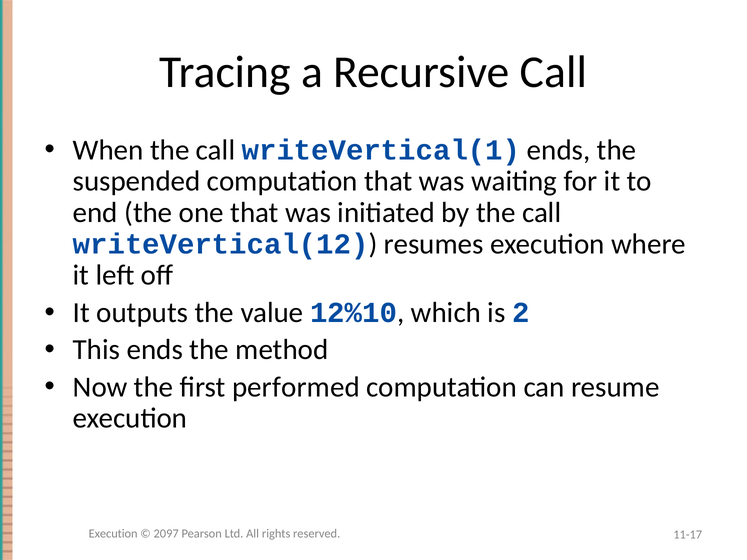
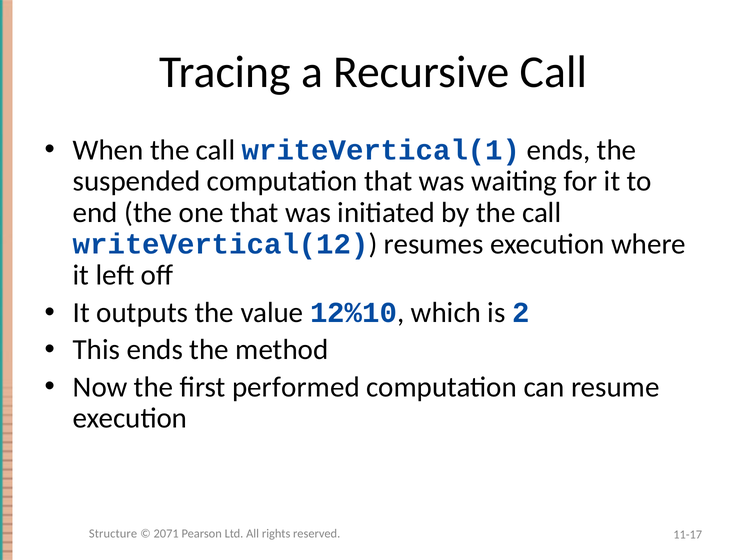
Execution: Execution -> Structure (113, 534)
2097: 2097 -> 2071 (166, 534)
